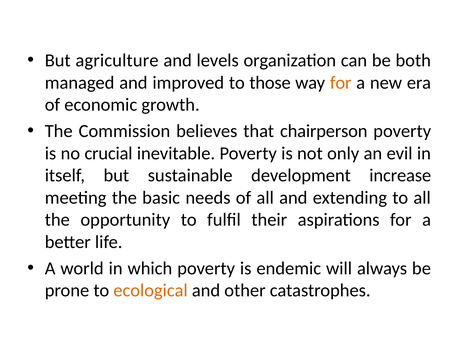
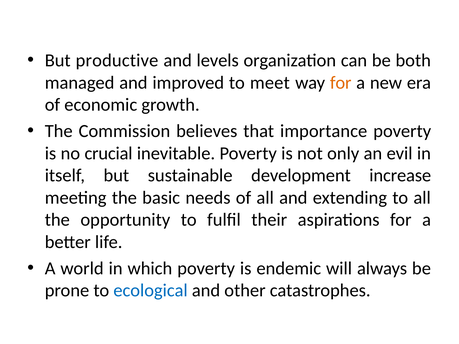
agriculture: agriculture -> productive (117, 61)
those: those -> meet (270, 83)
chairperson: chairperson -> importance (324, 131)
ecological colour: orange -> blue (151, 291)
